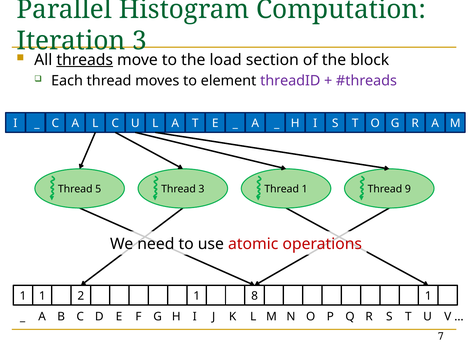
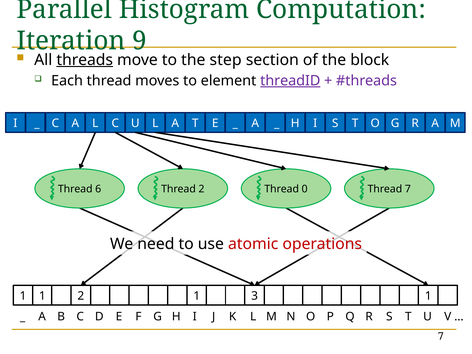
3: 3 -> 9 (140, 41)
load: load -> step (226, 60)
threadID underline: none -> present (290, 81)
5: 5 -> 6 (98, 189)
Thread 3: 3 -> 2 (201, 189)
Thread 1: 1 -> 0 (305, 189)
Thread 9: 9 -> 7 (408, 189)
8: 8 -> 3 (255, 296)
